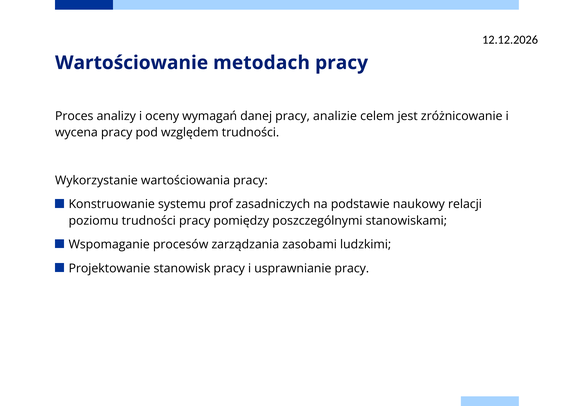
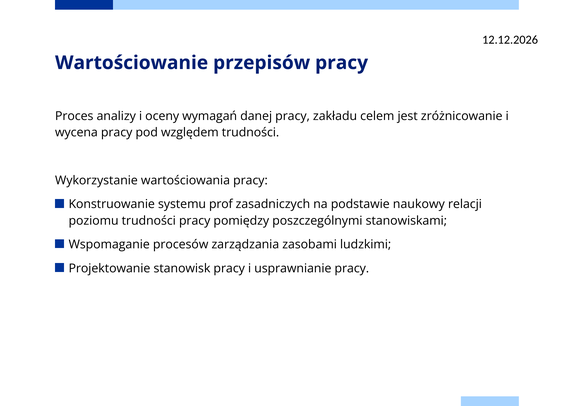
metodach: metodach -> przepisów (262, 63)
analizie: analizie -> zakładu (335, 116)
